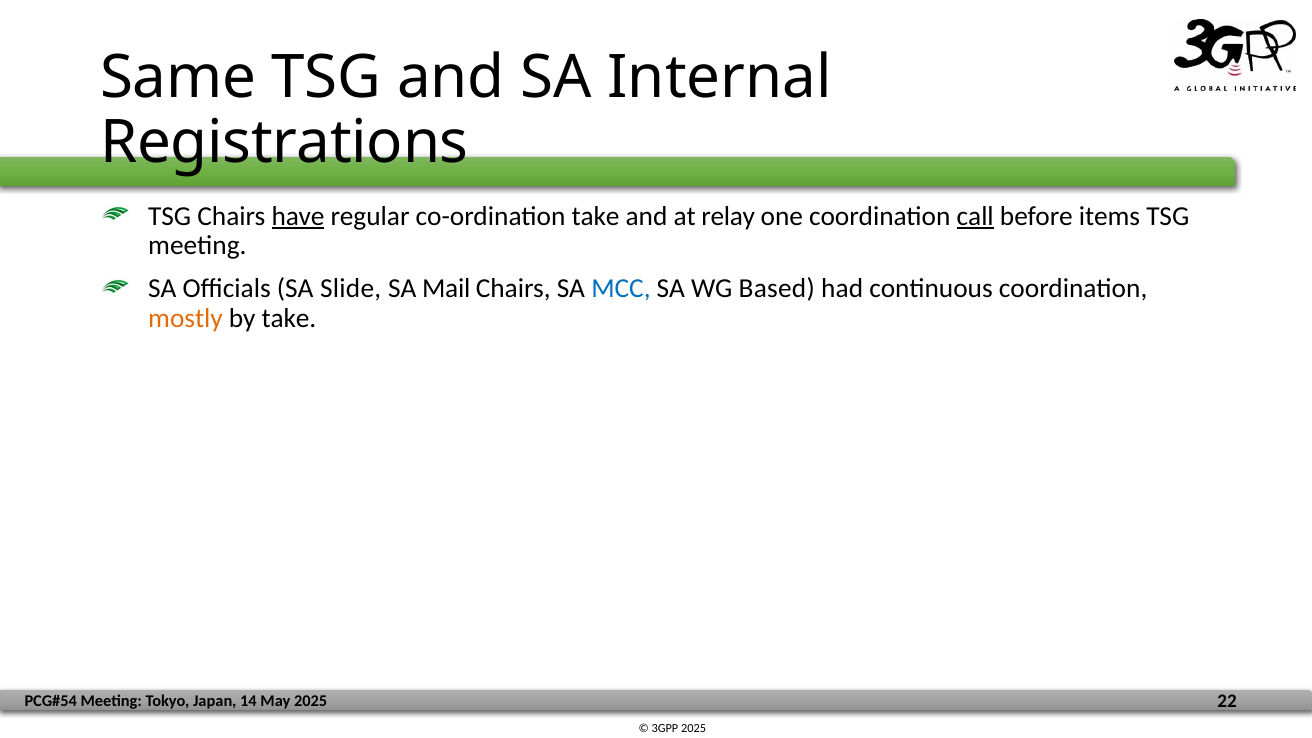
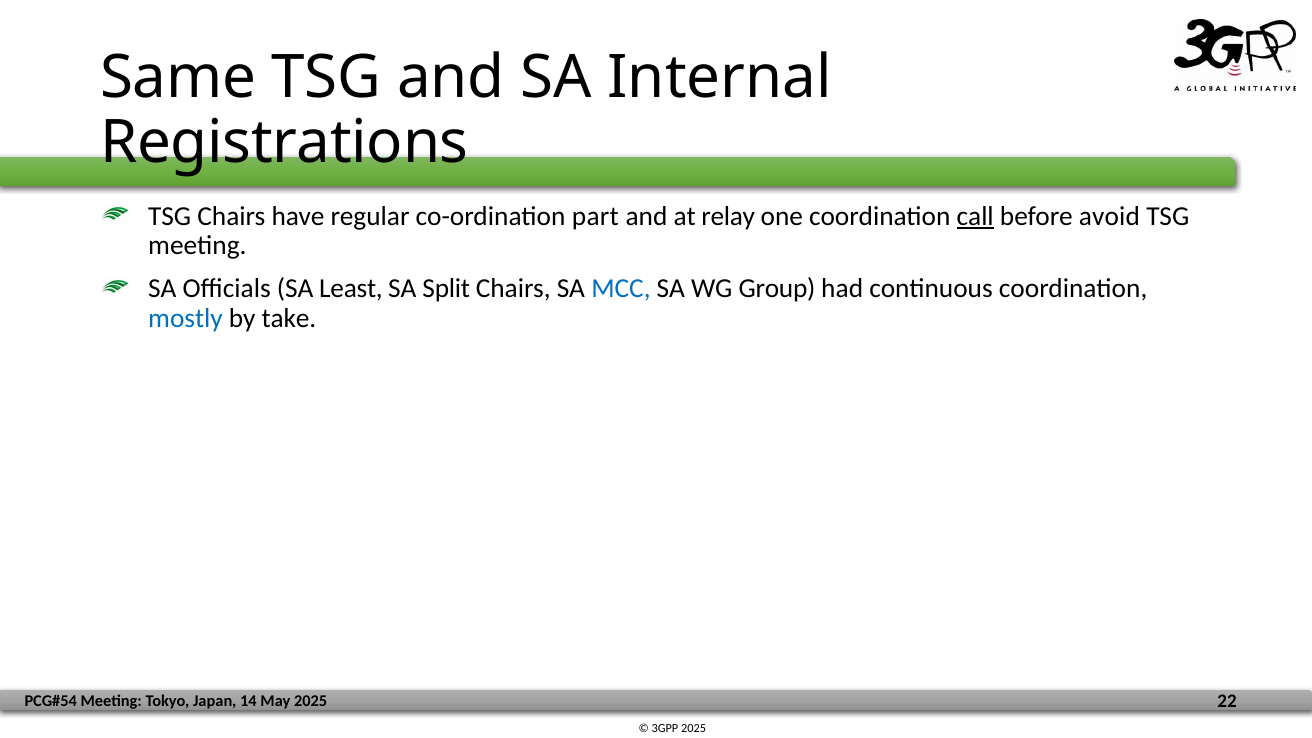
have underline: present -> none (298, 216)
co-ordination take: take -> part (595, 216)
items: items -> avoid (1109, 216)
Slide: Slide -> Least (351, 289)
Mail: Mail -> Split (446, 289)
Based: Based -> Group (777, 289)
mostly colour: orange -> blue (185, 318)
